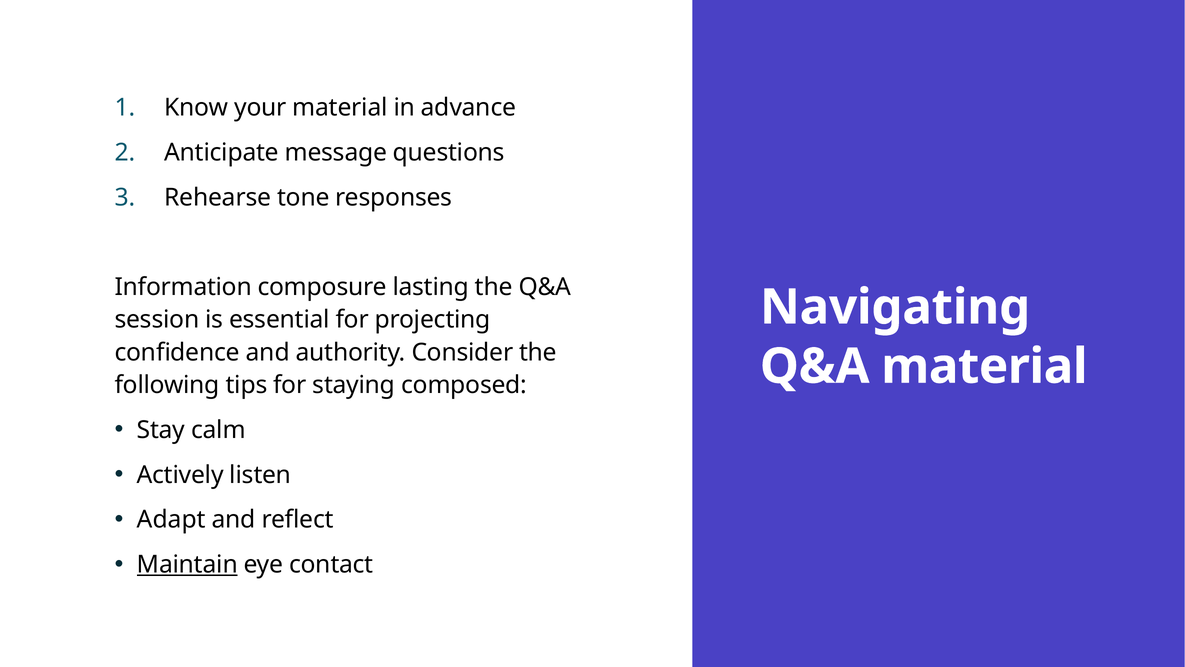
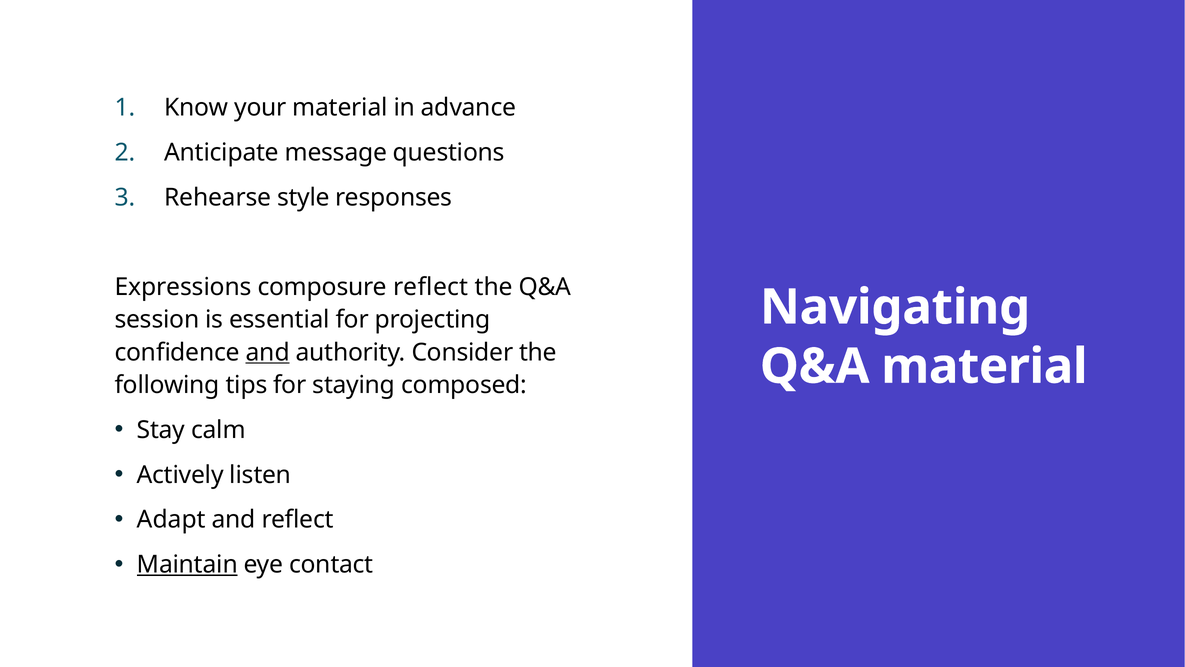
tone: tone -> style (303, 197)
Information: Information -> Expressions (183, 287)
composure lasting: lasting -> reflect (431, 287)
and underline: none -> present (268, 352)
